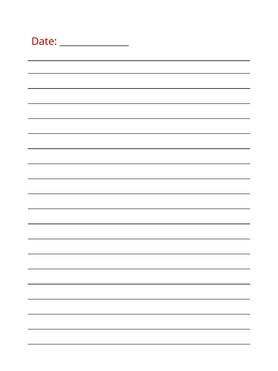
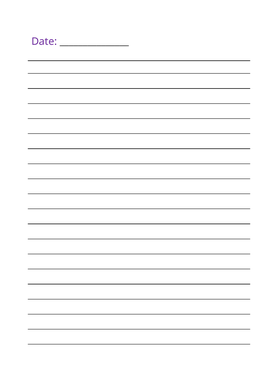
Date colour: red -> purple (44, 41)
